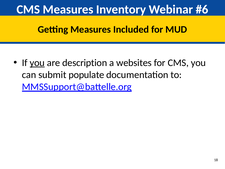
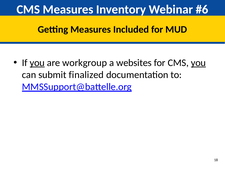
description: description -> workgroup (85, 63)
you underline: none -> present (198, 63)
populate: populate -> finalized (86, 75)
